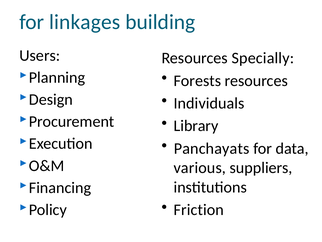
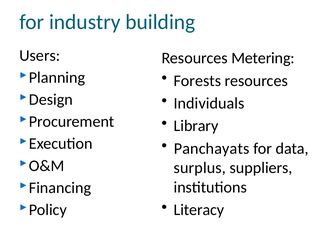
linkages: linkages -> industry (85, 22)
Specially: Specially -> Metering (263, 58)
various: various -> surplus (200, 167)
Friction: Friction -> Literacy (199, 209)
